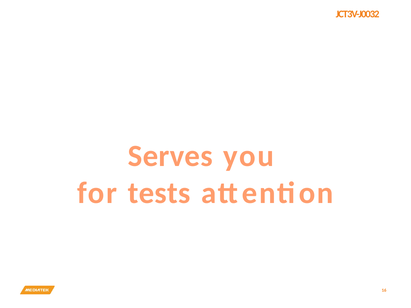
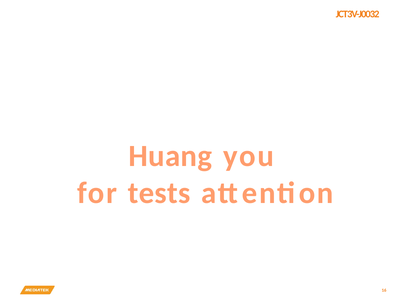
Serves: Serves -> Huang (170, 156)
